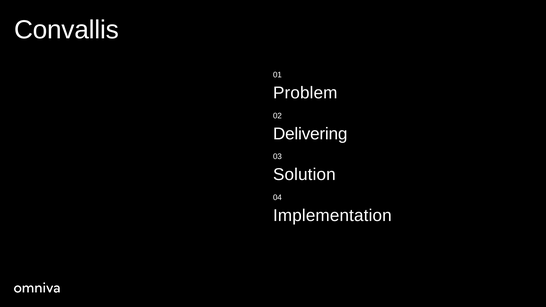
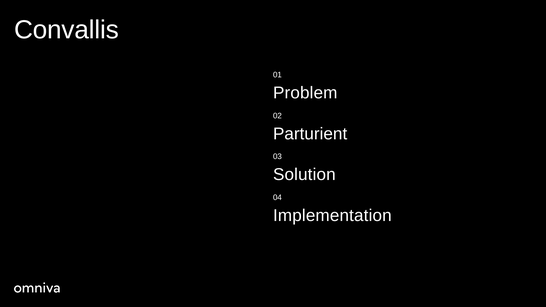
Delivering: Delivering -> Parturient (310, 134)
